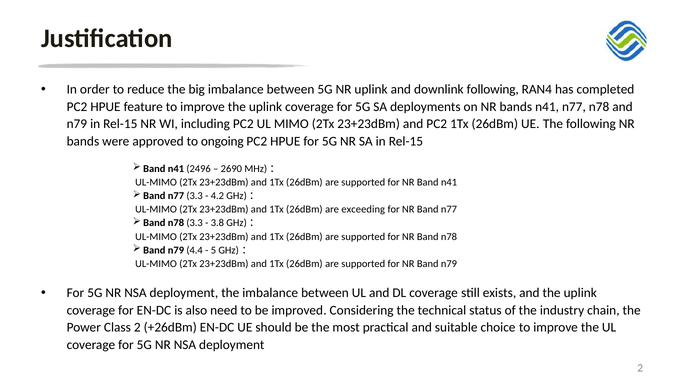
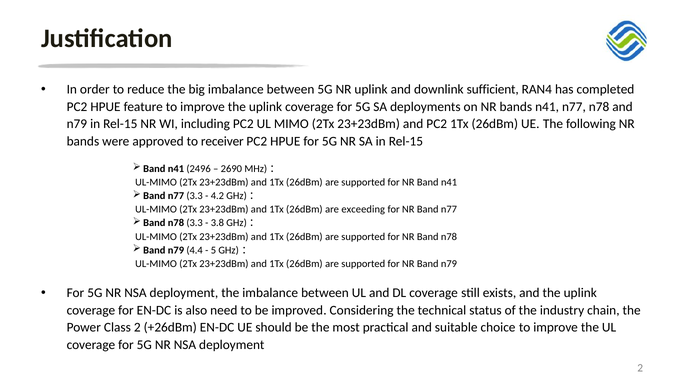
downlink following: following -> sufficient (493, 89)
ongoing: ongoing -> receiver (222, 141)
